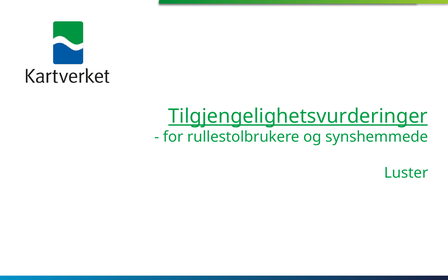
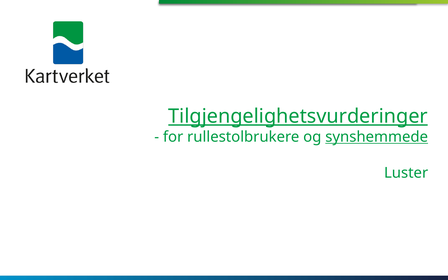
synshemmede underline: none -> present (377, 137)
